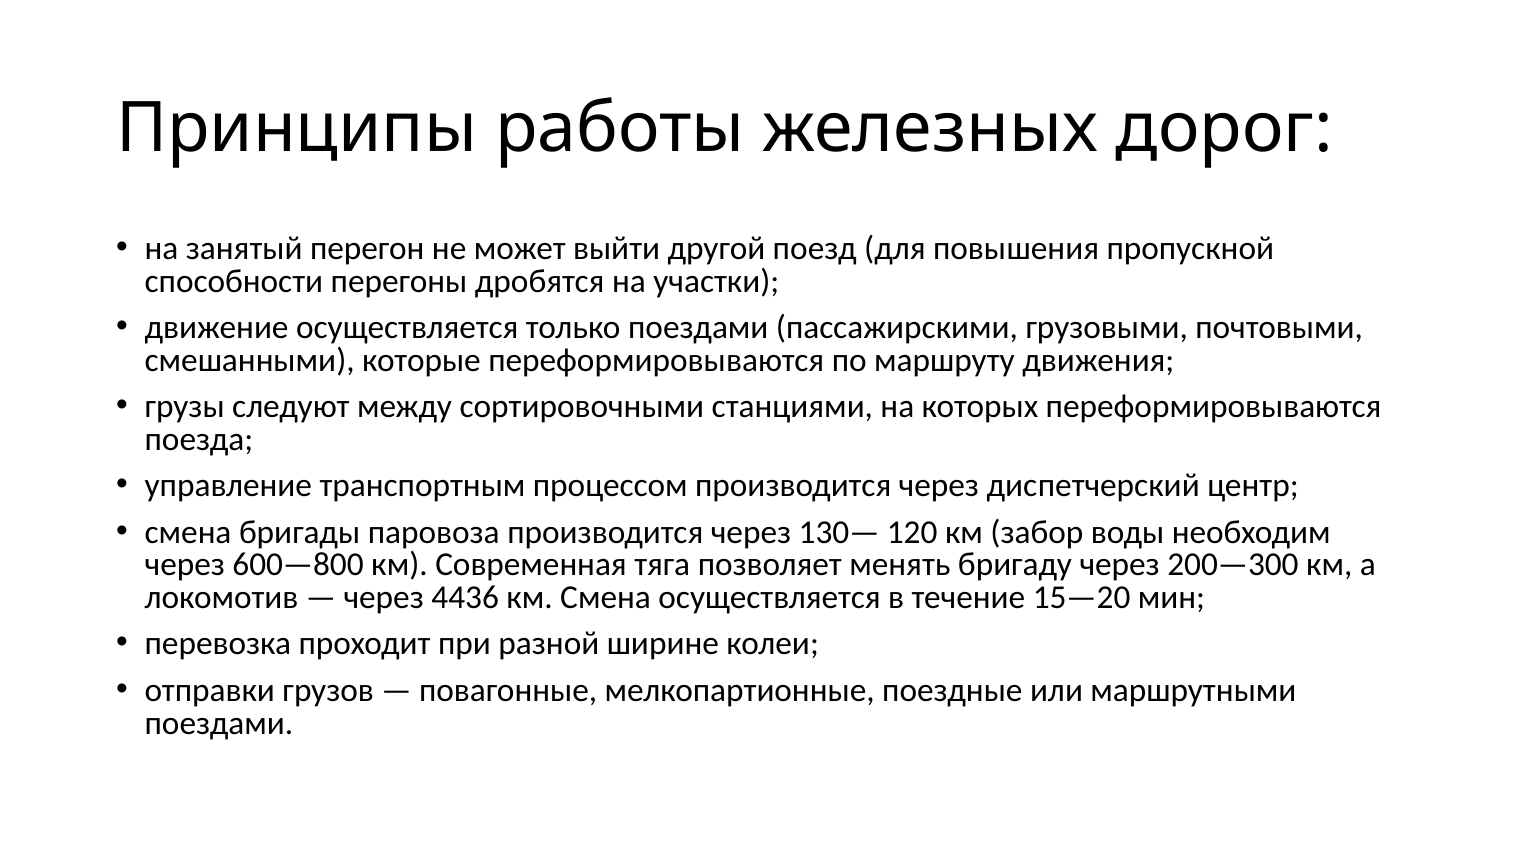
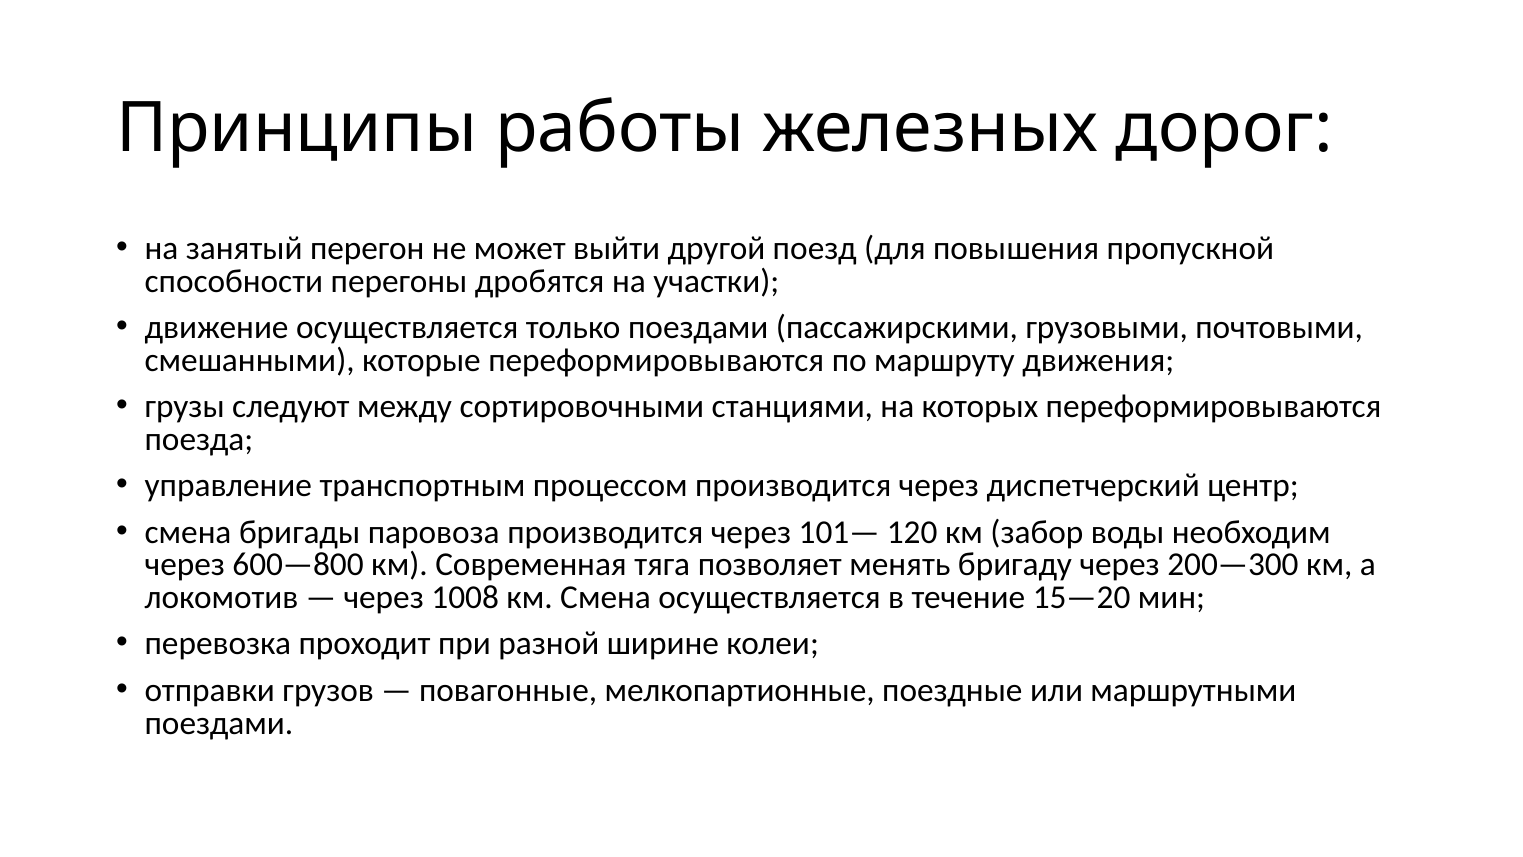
130—: 130— -> 101— (839, 532)
4436: 4436 -> 1008 (465, 597)
